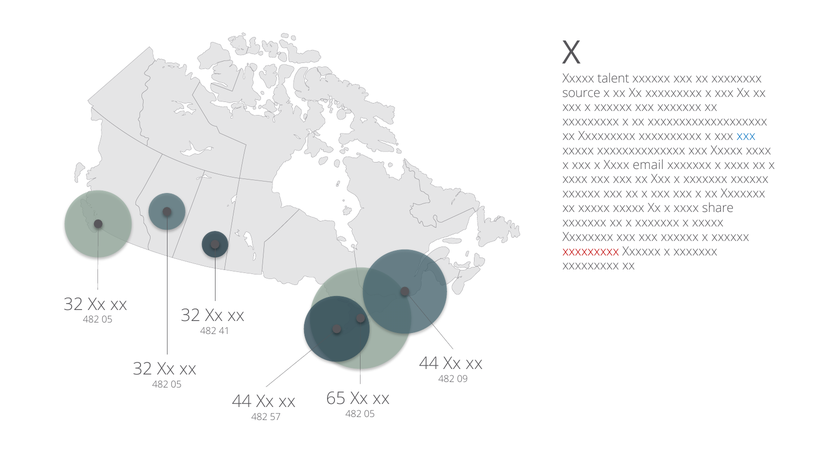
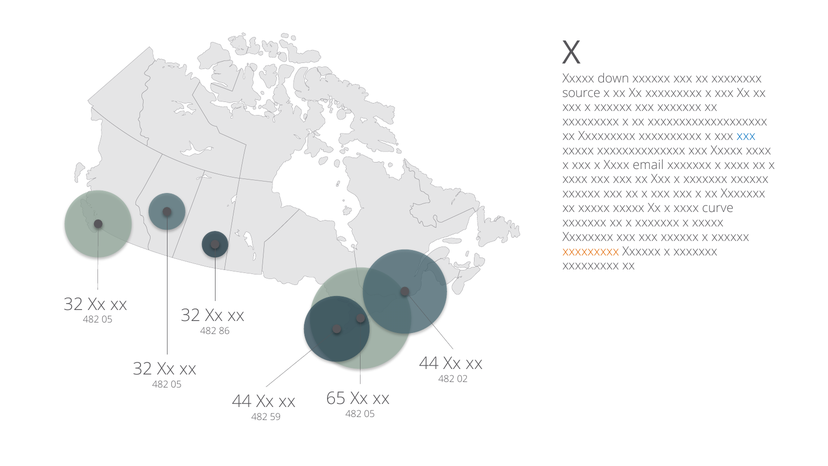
talent: talent -> down (613, 78)
share: share -> curve (718, 208)
xxxxxxxxx colour: red -> orange (591, 251)
41: 41 -> 86 (224, 331)
09: 09 -> 02 (462, 379)
57: 57 -> 59 (275, 417)
